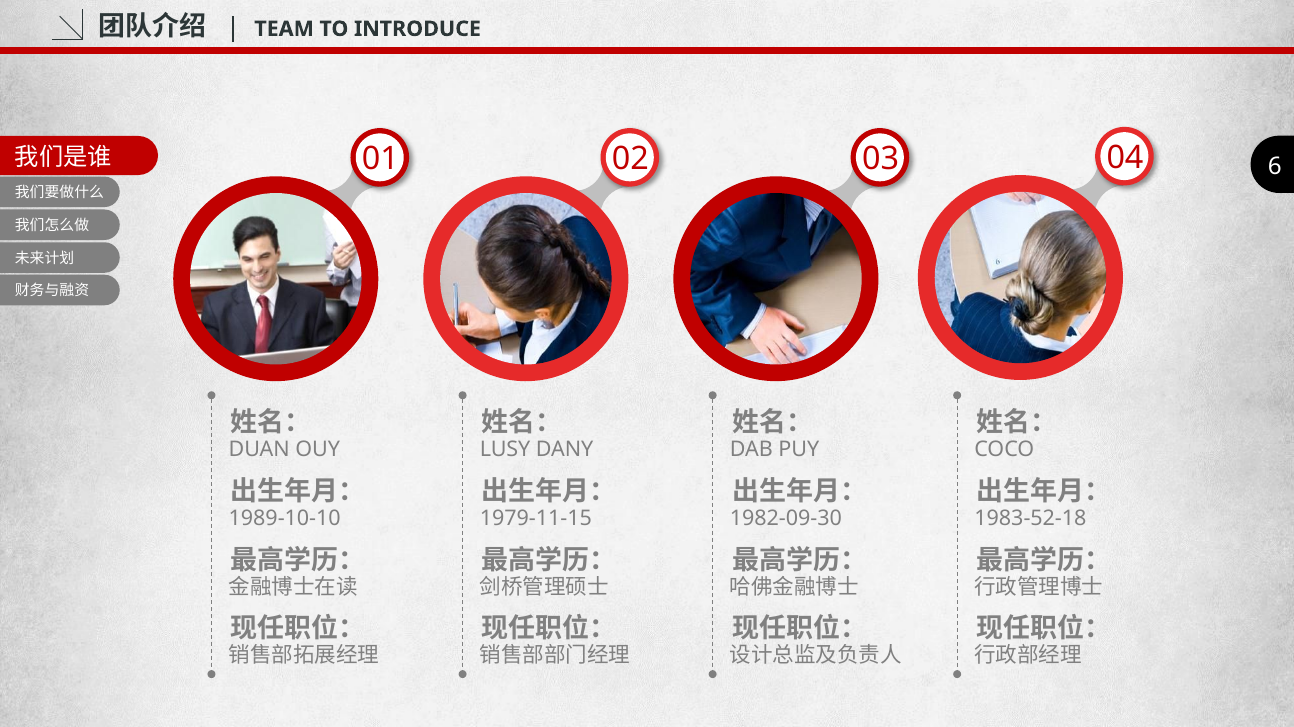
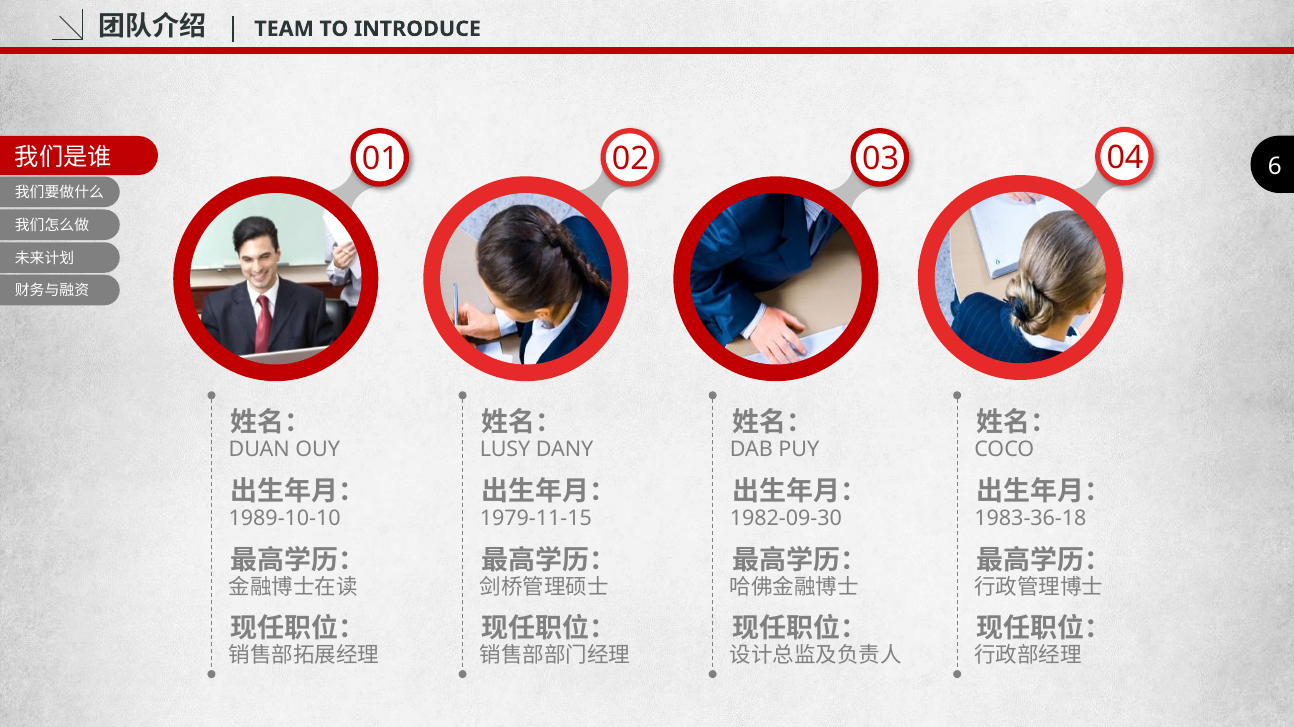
1983-52-18: 1983-52-18 -> 1983-36-18 (1030, 519)
